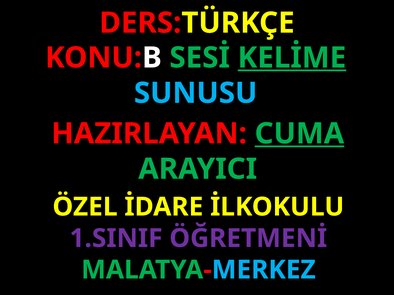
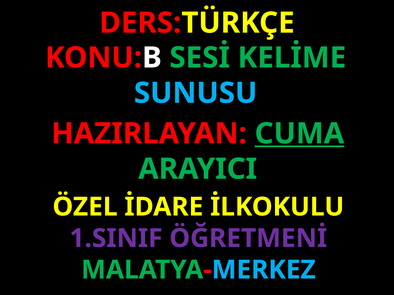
KELİME underline: present -> none (292, 58)
